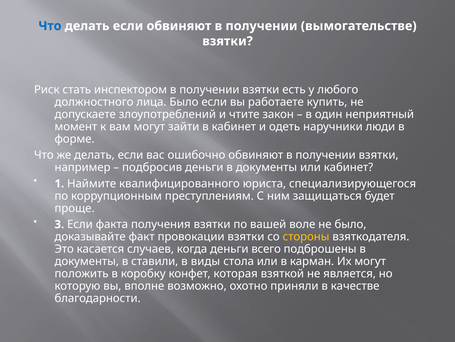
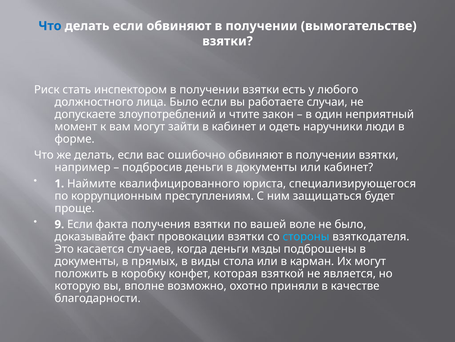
купить: купить -> случаи (327, 102)
3: 3 -> 9 (59, 224)
стороны colour: yellow -> light blue (306, 236)
всего: всего -> мзды (266, 249)
ставили: ставили -> прямых (155, 261)
